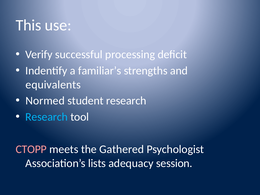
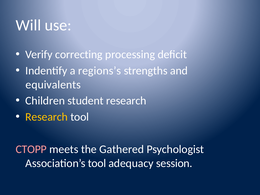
This: This -> Will (28, 25)
successful: successful -> correcting (79, 55)
familiar’s: familiar’s -> regions’s (100, 71)
Normed: Normed -> Children (45, 101)
Research colour: light blue -> yellow (47, 117)
Association’s lists: lists -> tool (97, 163)
